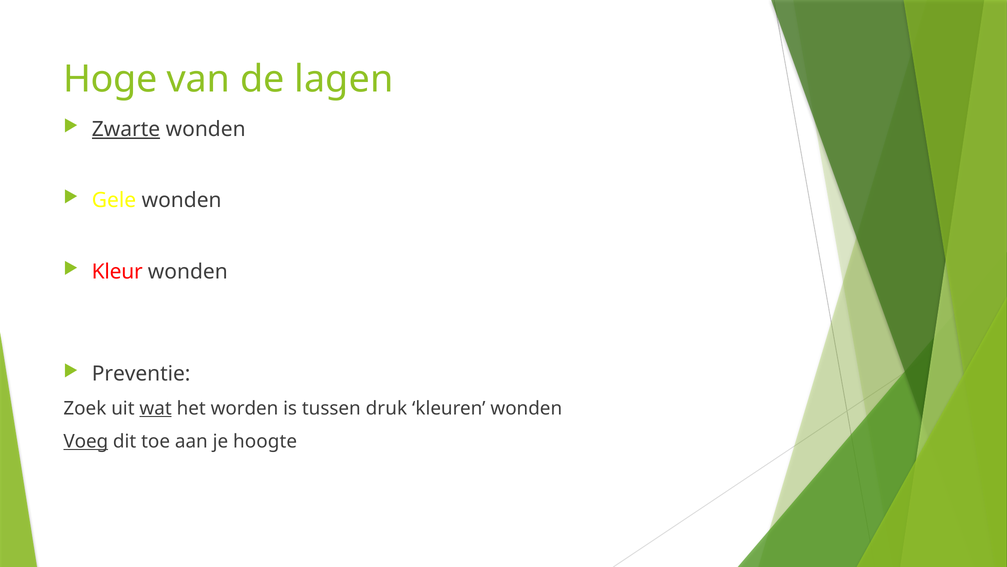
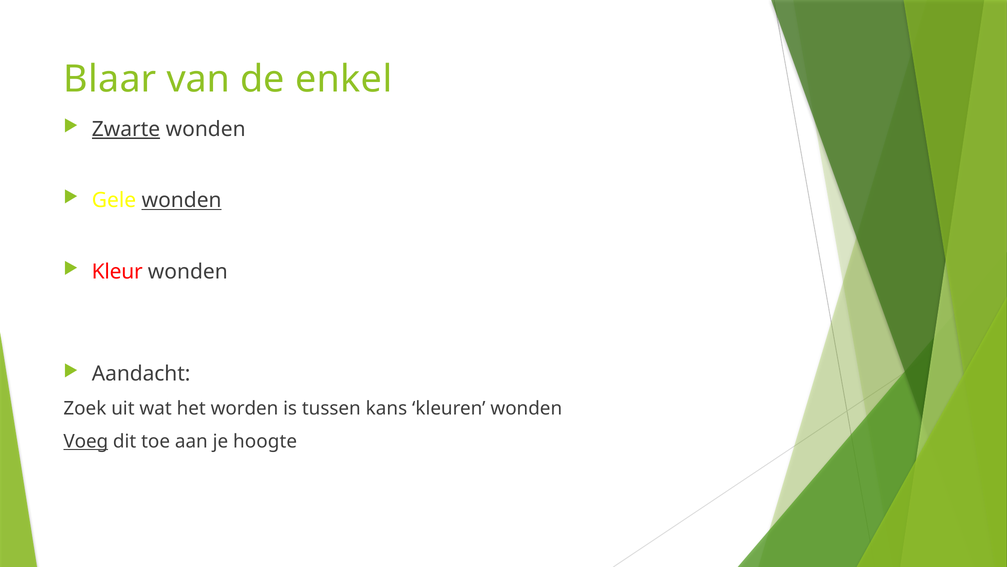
Hoge: Hoge -> Blaar (110, 79)
lagen: lagen -> enkel (344, 79)
wonden underline: none -> present (182, 200)
Preventie: Preventie -> Aandacht (141, 374)
wat underline: present -> none (156, 408)
druk: druk -> kans (386, 408)
